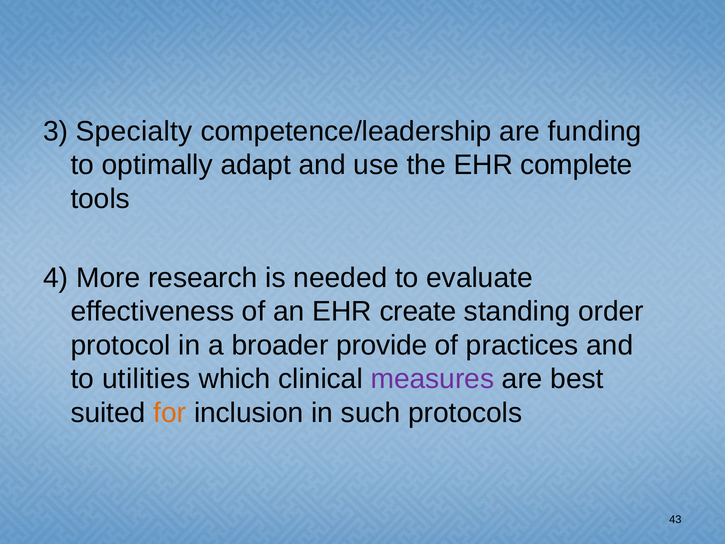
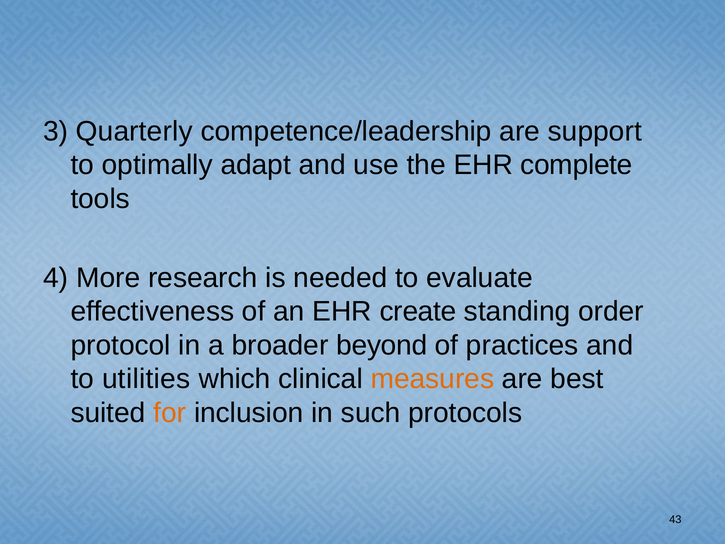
Specialty: Specialty -> Quarterly (134, 131)
funding: funding -> support (595, 131)
provide: provide -> beyond (382, 345)
measures colour: purple -> orange (432, 379)
